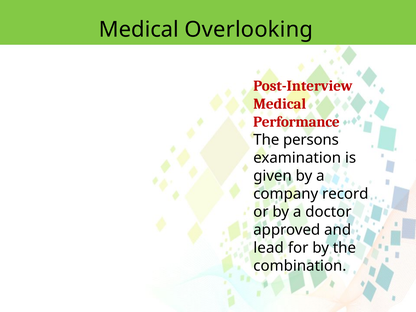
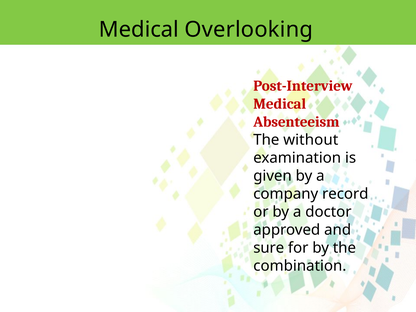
Performance: Performance -> Absenteeism (296, 122)
persons: persons -> without (311, 140)
lead: lead -> sure (269, 248)
